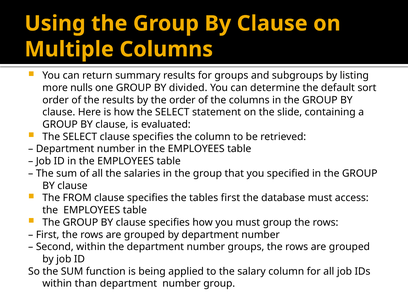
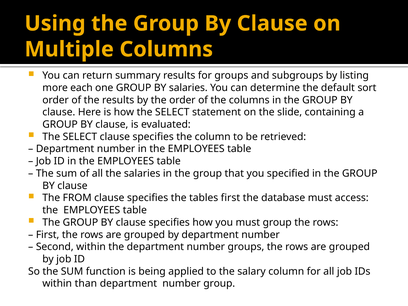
nulls: nulls -> each (82, 88)
BY divided: divided -> salaries (188, 88)
